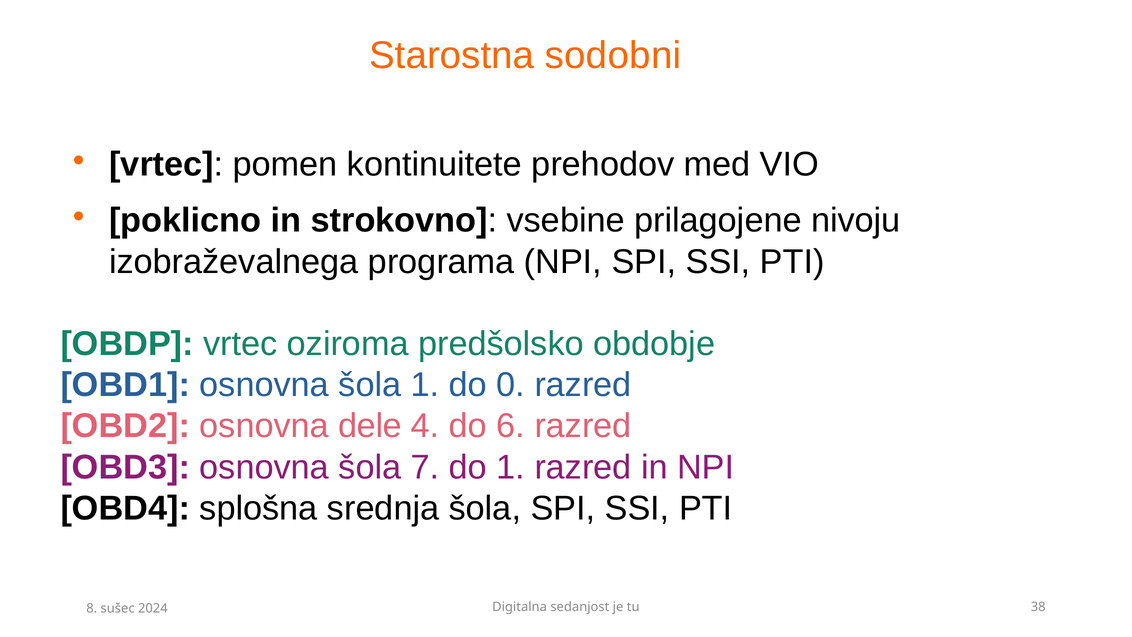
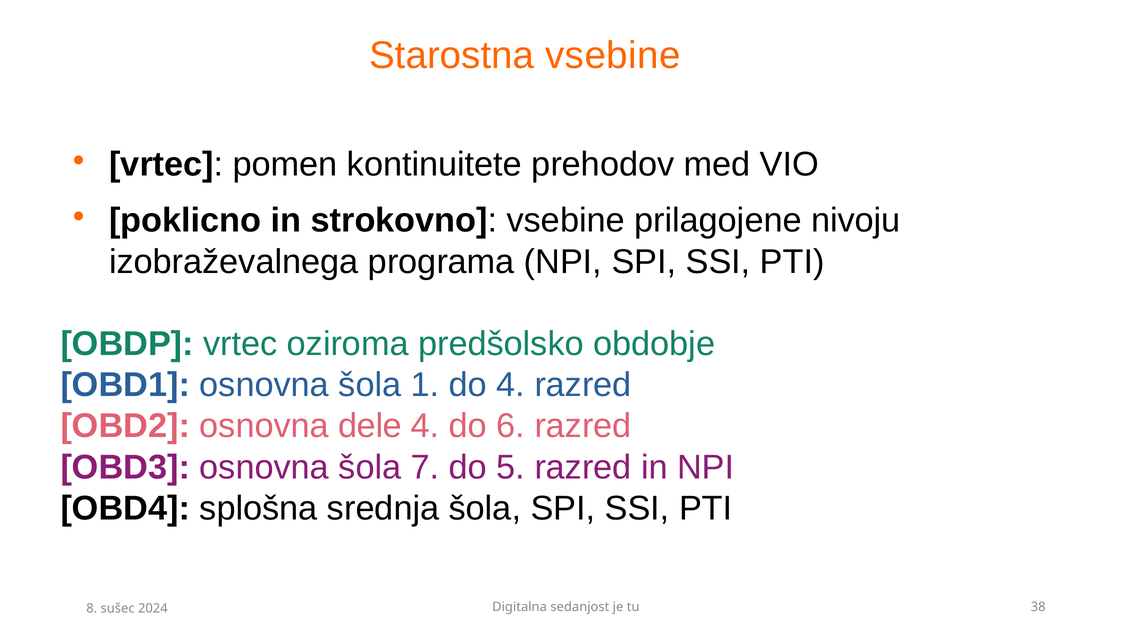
Starostna sodobni: sodobni -> vsebine (613, 55)
do 0: 0 -> 4 (511, 385)
do 1: 1 -> 5 (511, 467)
